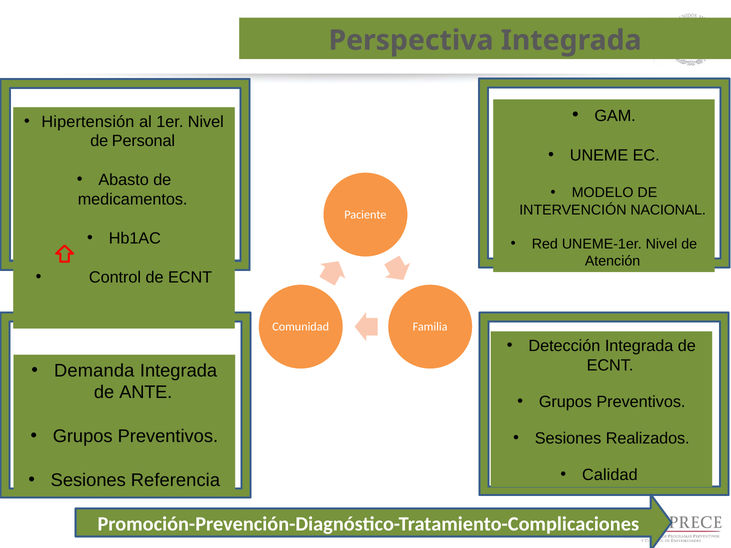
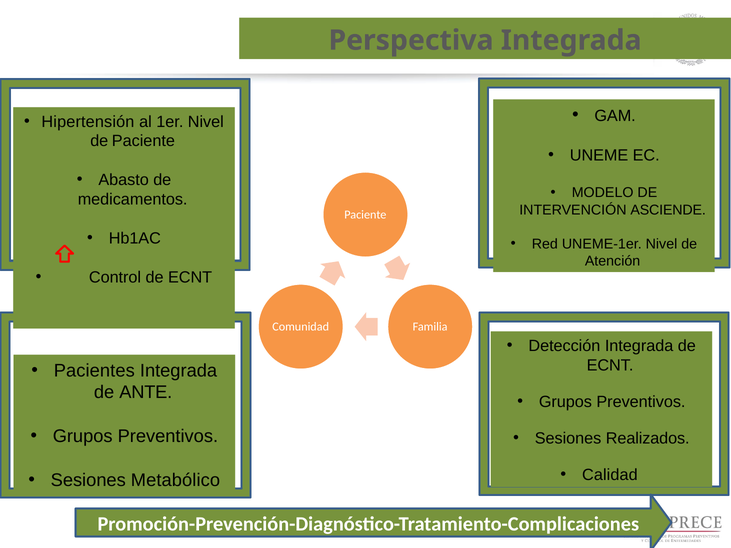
de Personal: Personal -> Paciente (143, 141)
NACIONAL: NACIONAL -> ASCIENDE (668, 210)
Demanda: Demanda -> Pacientes (94, 371)
Referencia: Referencia -> Metabólico (175, 480)
